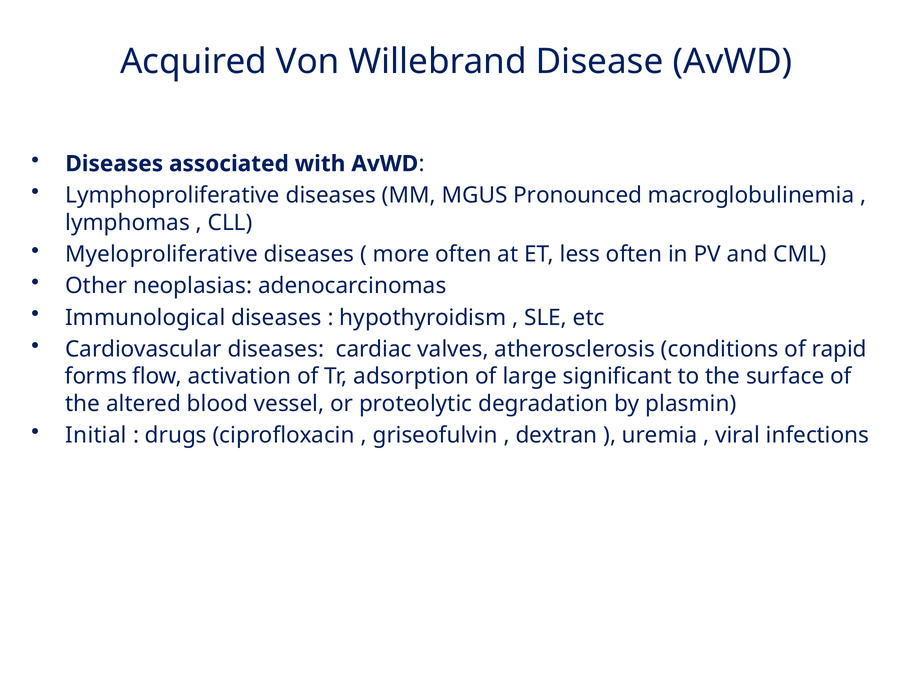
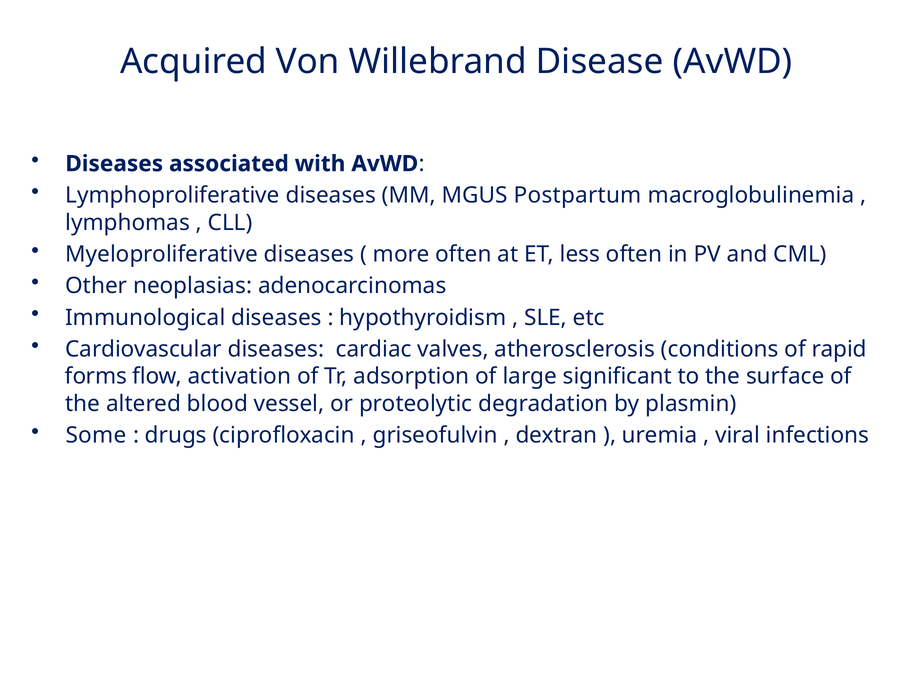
Pronounced: Pronounced -> Postpartum (578, 195)
Initial: Initial -> Some (96, 435)
